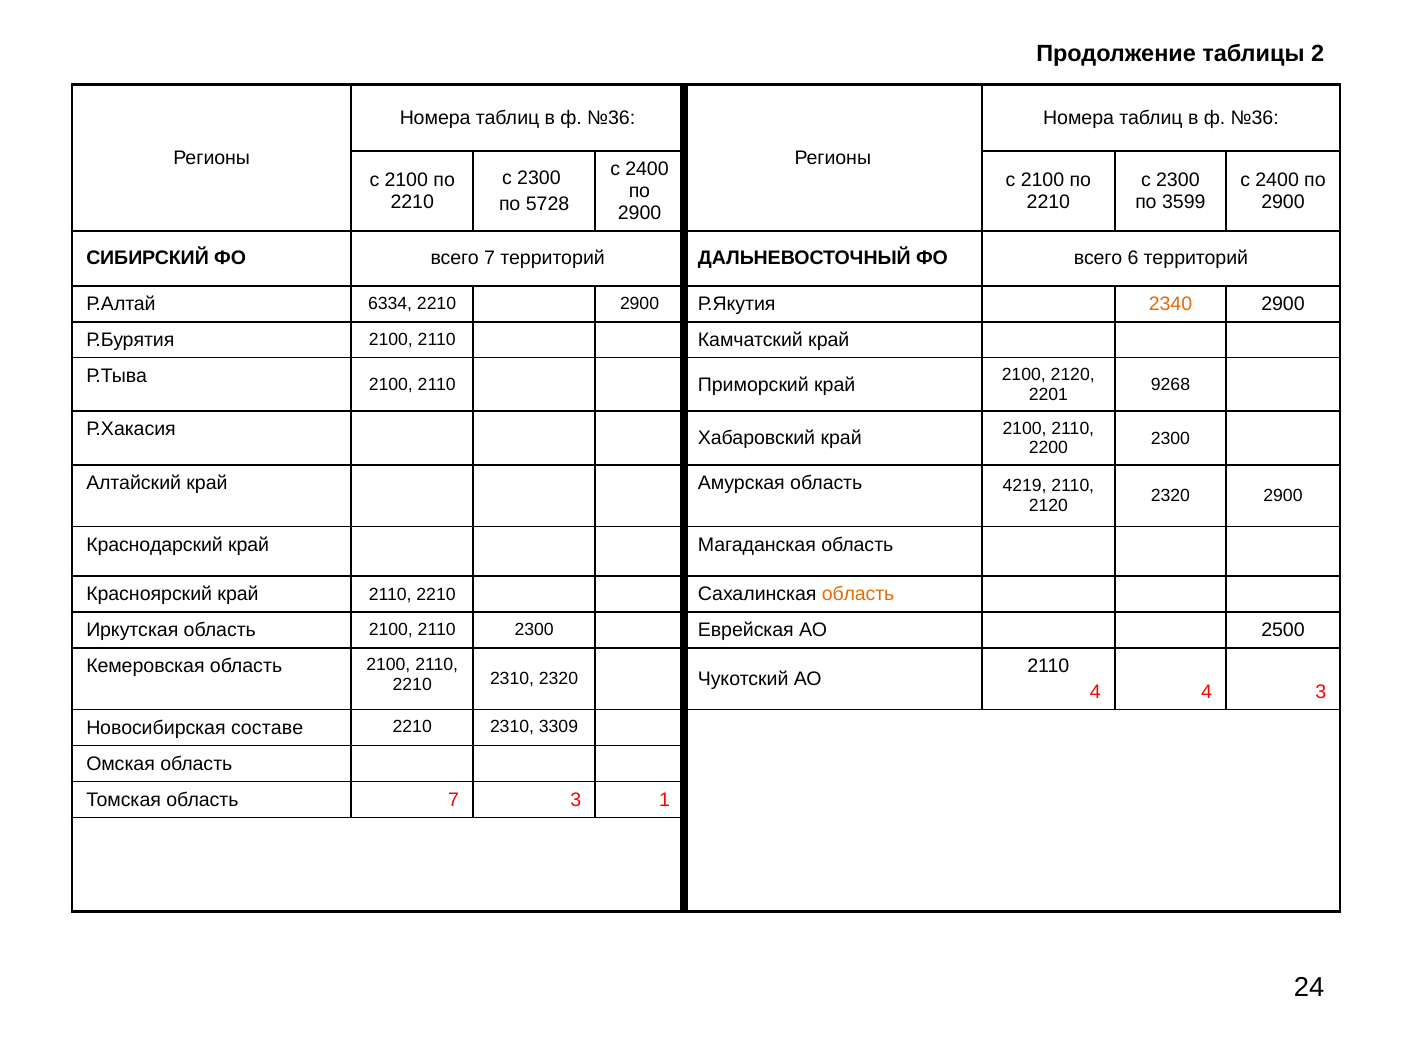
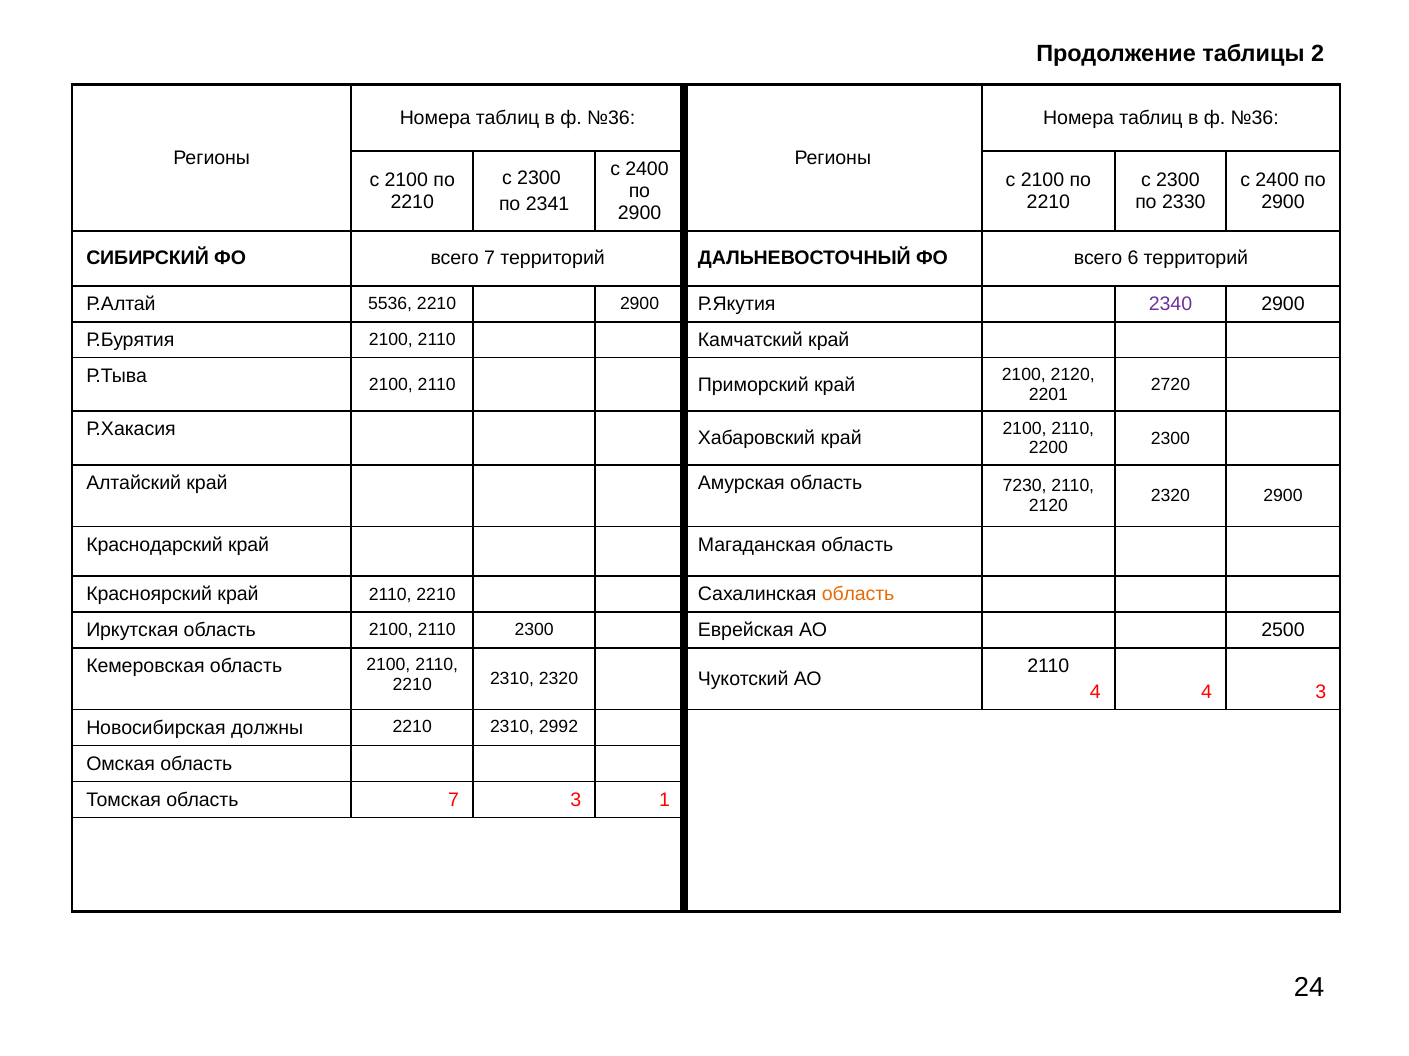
3599: 3599 -> 2330 (1184, 202)
5728: 5728 -> 2341 (548, 204)
6334: 6334 -> 5536 (390, 304)
2340 colour: orange -> purple (1170, 304)
9268: 9268 -> 2720 (1170, 385)
4219: 4219 -> 7230 (1025, 486)
составе: составе -> должны (267, 728)
3309: 3309 -> 2992 (558, 727)
